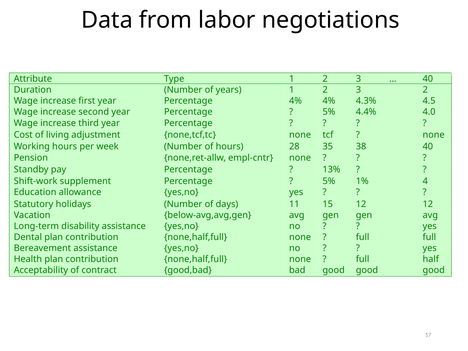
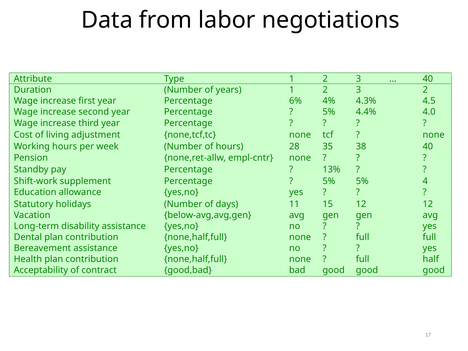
4%: 4% -> 6% (295, 101)
1%: 1% -> 5% (362, 181)
